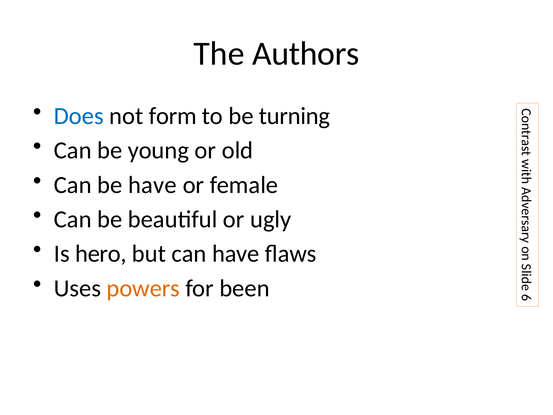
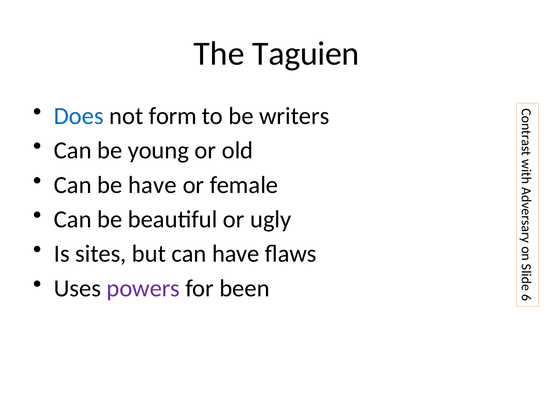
Authors: Authors -> Taguien (306, 54)
turning: turning -> writers (294, 116)
hero: hero -> sites (101, 254)
powers colour: orange -> purple (143, 288)
